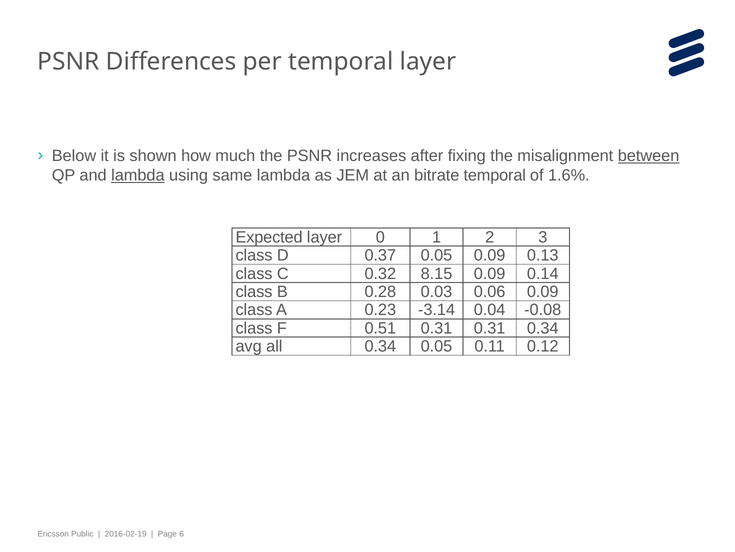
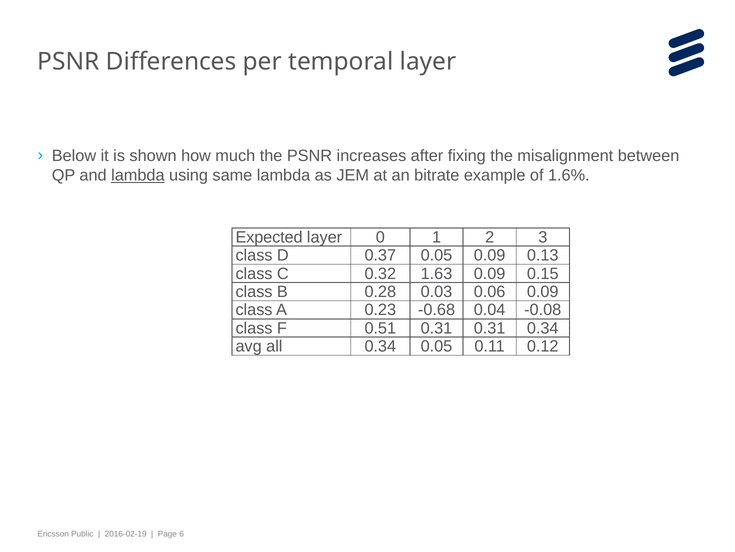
between underline: present -> none (649, 156)
bitrate temporal: temporal -> example (495, 175)
8.15: 8.15 -> 1.63 (437, 273)
0.14: 0.14 -> 0.15 (543, 273)
-3.14: -3.14 -> -0.68 (437, 310)
